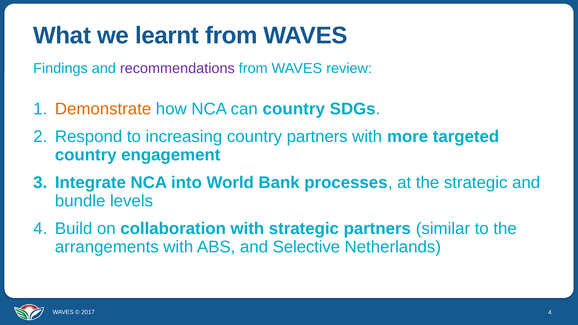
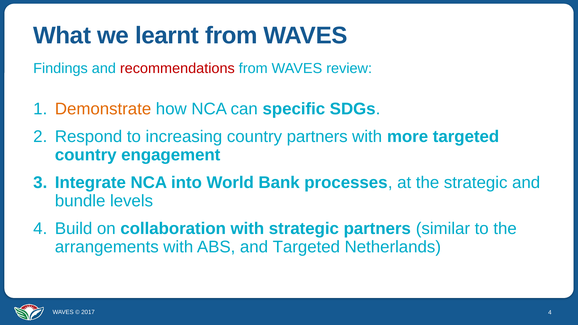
recommendations colour: purple -> red (177, 69)
can country: country -> specific (294, 109)
and Selective: Selective -> Targeted (306, 247)
